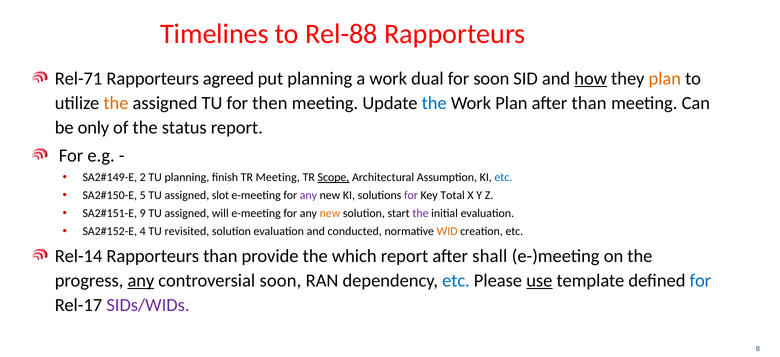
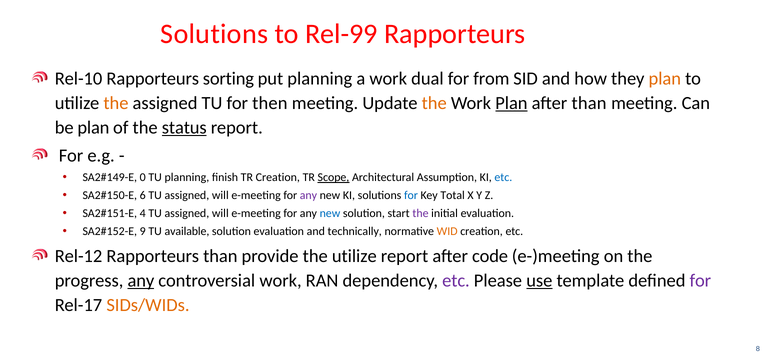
Timelines: Timelines -> Solutions (214, 34)
Rel-88: Rel-88 -> Rel-99 (341, 34)
Rel-71: Rel-71 -> Rel-10 (79, 79)
agreed: agreed -> sorting (228, 79)
for soon: soon -> from (491, 79)
how underline: present -> none (591, 79)
the colour: blue -> orange (434, 103)
Plan underline: none -> present (511, 103)
be only: only -> plan (93, 127)
status underline: none -> present (184, 127)
2: 2 -> 0 (143, 177)
TR Meeting: Meeting -> Creation (278, 177)
5: 5 -> 6 (143, 195)
slot: slot -> will (220, 195)
for colour: purple -> blue (411, 195)
9: 9 -> 4 (143, 213)
new colour: orange -> blue (330, 213)
4: 4 -> 9 (143, 231)
revisited: revisited -> available (187, 231)
conducted: conducted -> technically (355, 231)
Rel-14: Rel-14 -> Rel-12 (79, 256)
the which: which -> utilize (354, 256)
shall: shall -> code (490, 256)
controversial soon: soon -> work (281, 280)
etc colour: blue -> purple (456, 280)
for colour: blue -> purple (700, 280)
SIDs/WIDs colour: purple -> orange (148, 305)
